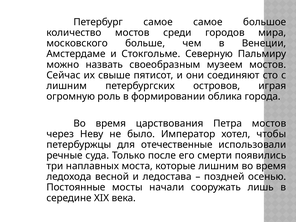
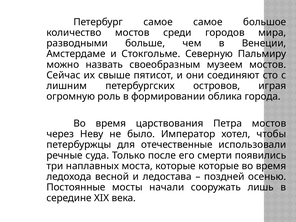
московского: московского -> разводными (77, 43)
которые лишним: лишним -> которые (219, 166)
